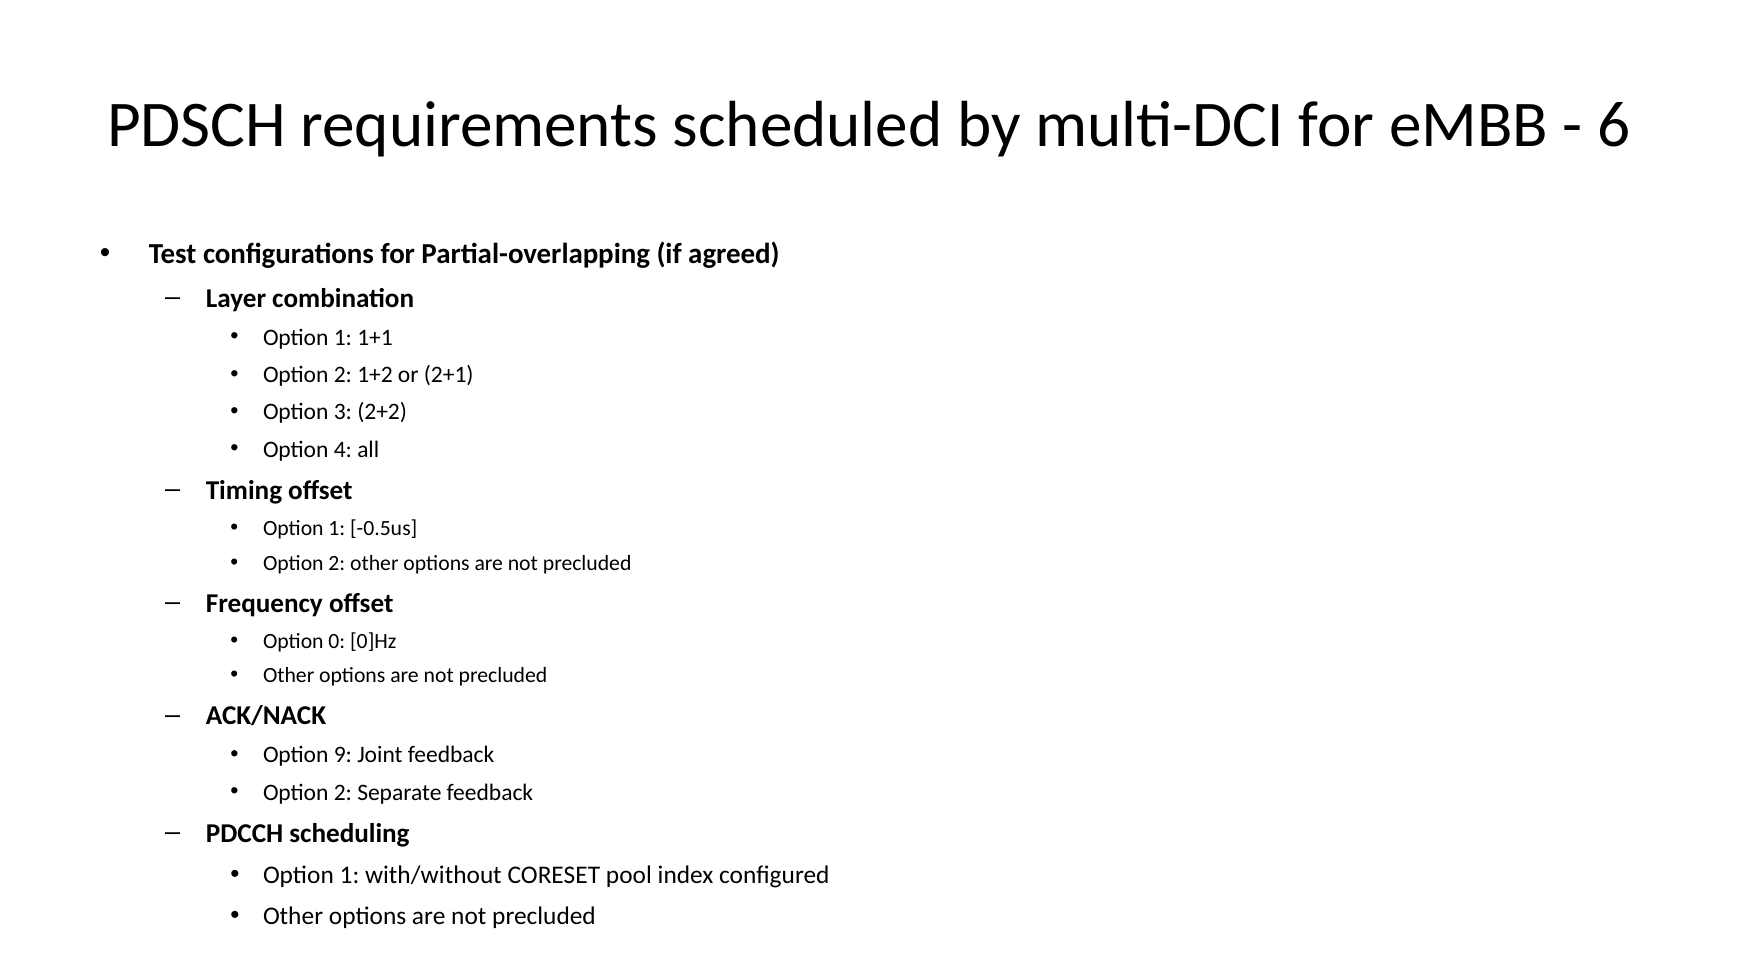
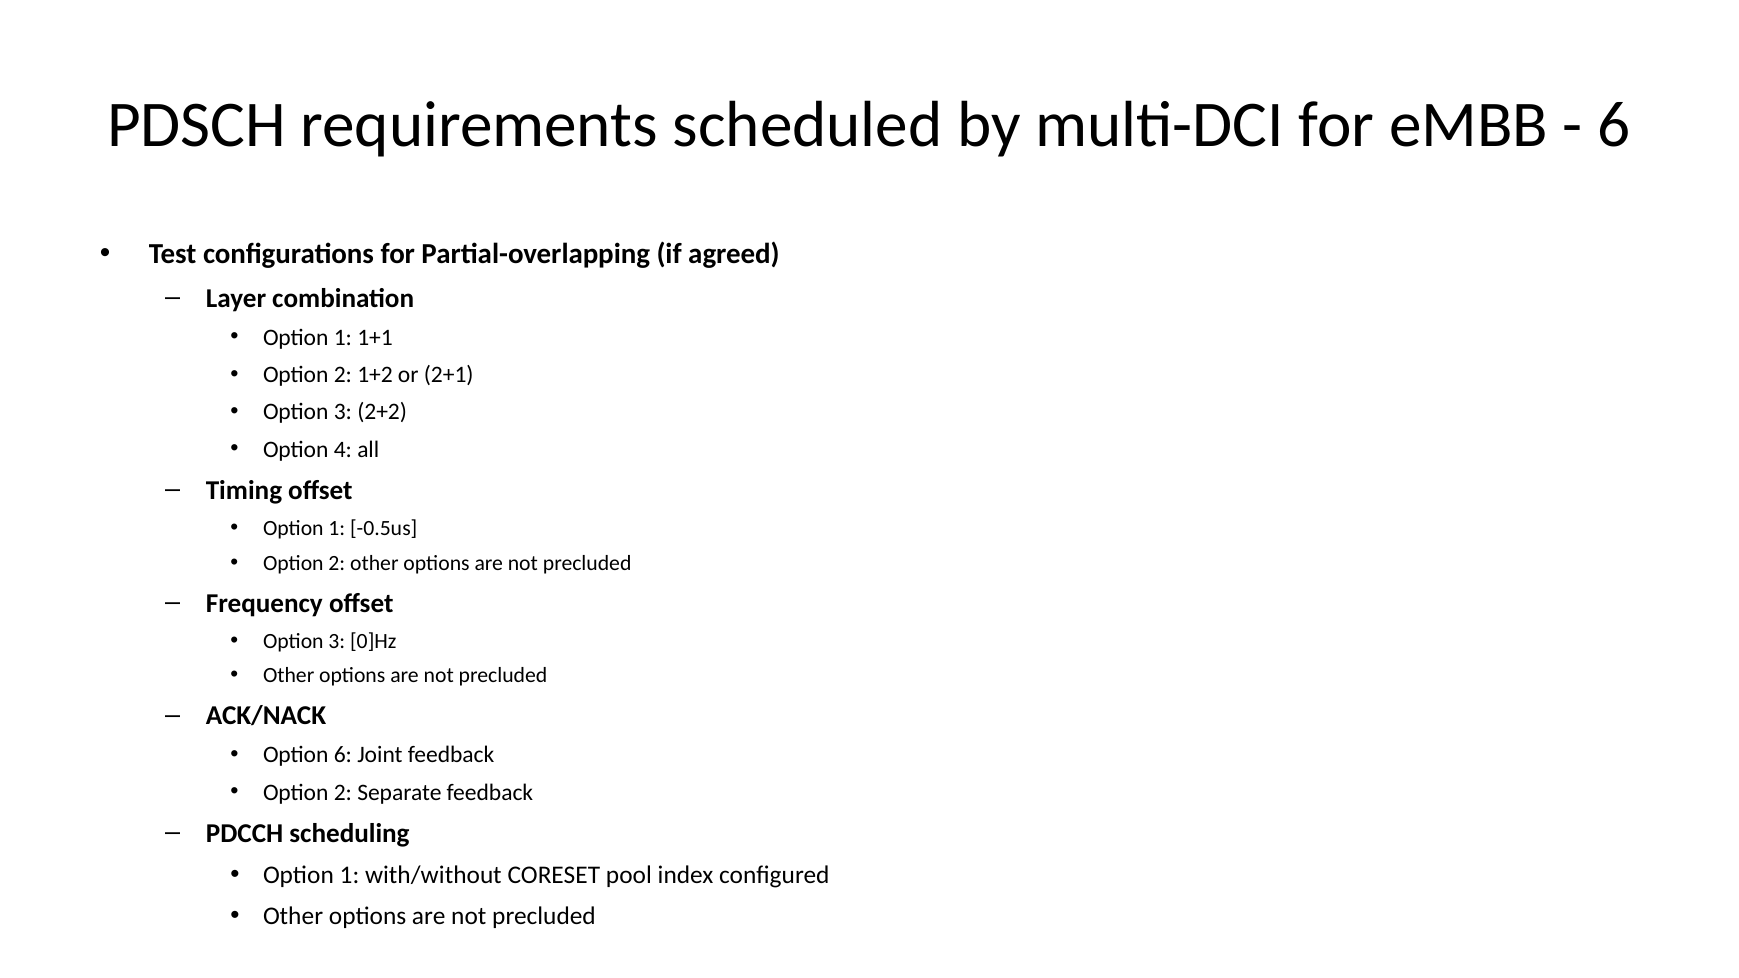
0: 0 -> 3 (337, 641)
Option 9: 9 -> 6 (343, 755)
